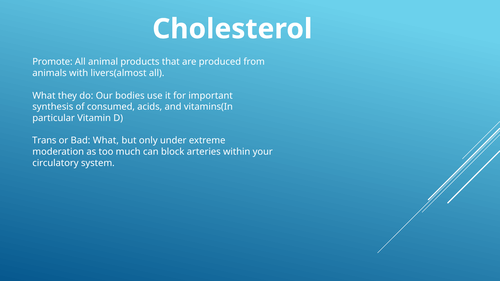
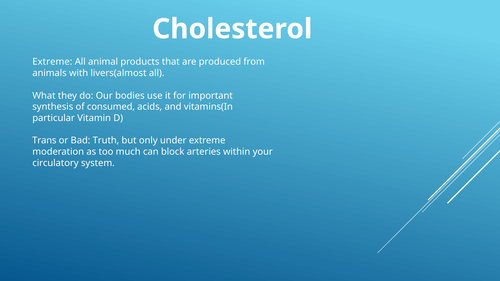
Promote: Promote -> Extreme (52, 62)
Bad What: What -> Truth (106, 141)
